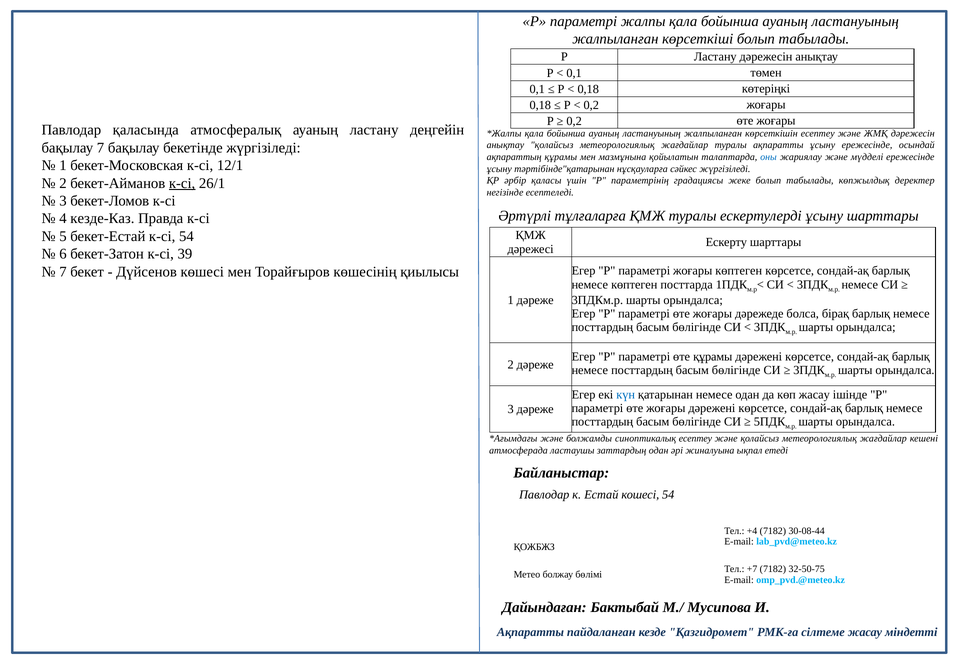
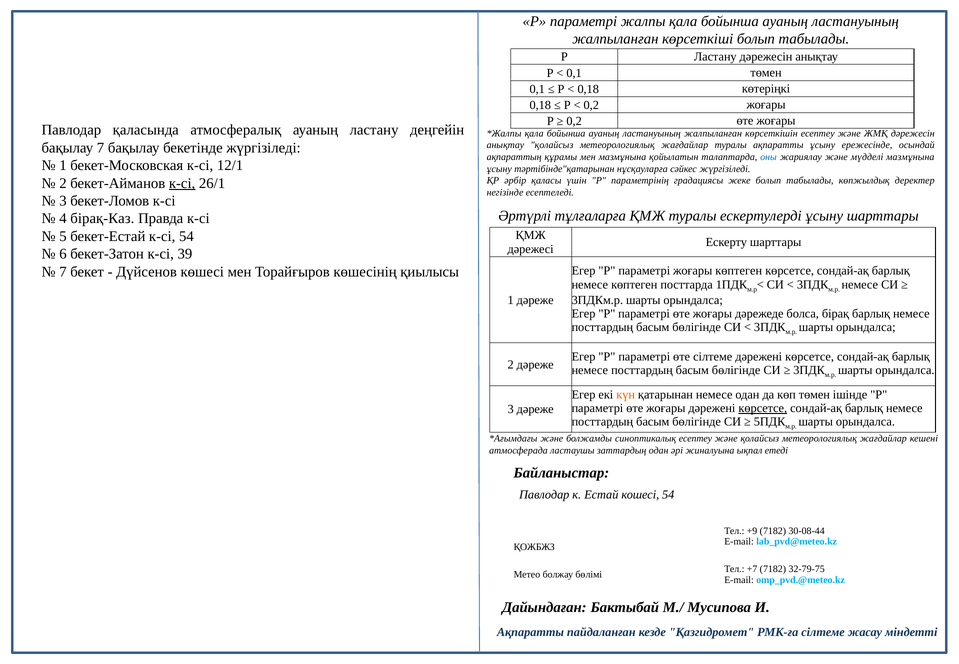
мүдделі ережесінде: ережесінде -> мазмұнына (910, 157)
кезде-Каз: кезде-Каз -> бірақ-Каз (102, 219)
өте құрамы: құрамы -> сілтеме (713, 357)
күн colour: blue -> orange (626, 395)
көп жасау: жасау -> төмен (814, 395)
көрсетсе underline: none -> present (763, 408)
+4: +4 -> +9 (752, 531)
32-50-75: 32-50-75 -> 32-79-75 (807, 569)
